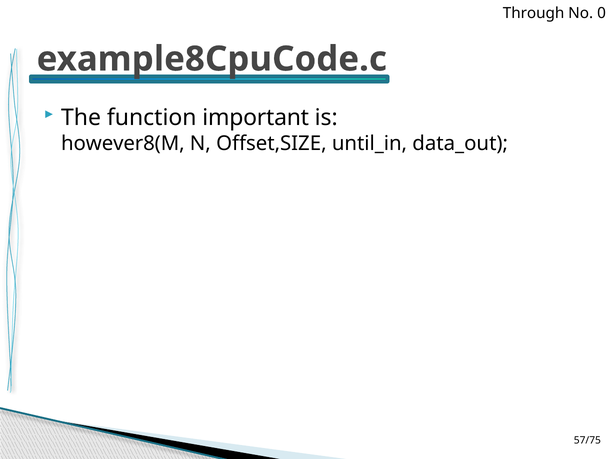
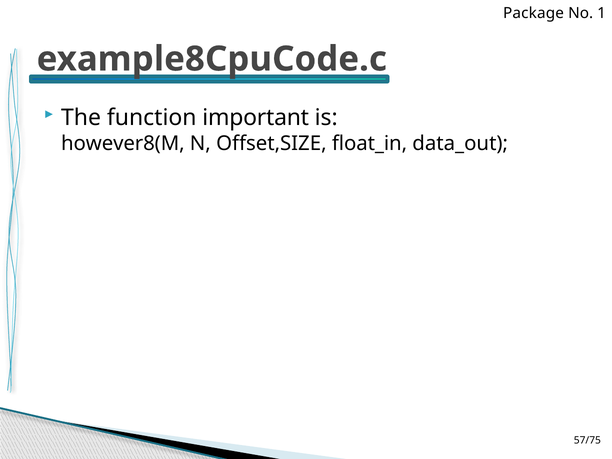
Through: Through -> Package (533, 13)
0: 0 -> 1 (602, 13)
until_in: until_in -> float_in (370, 143)
